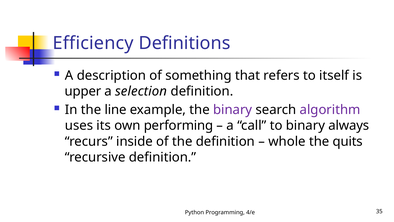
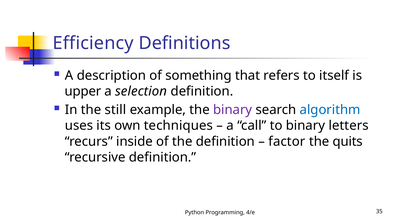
line: line -> still (115, 110)
algorithm colour: purple -> blue (330, 110)
performing: performing -> techniques (178, 125)
always: always -> letters (349, 125)
whole: whole -> factor (287, 141)
